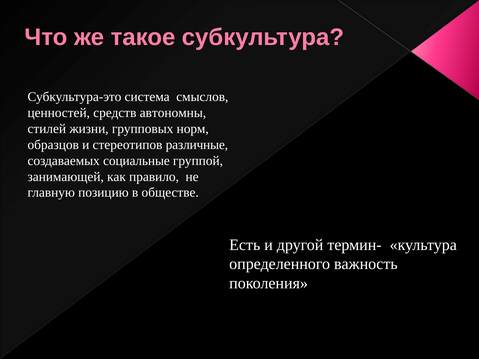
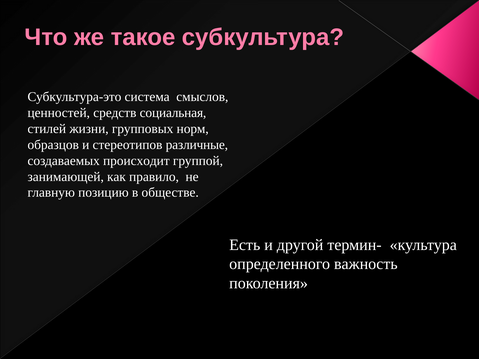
автономны: автономны -> социальная (173, 113)
социальные: социальные -> происходит (136, 161)
